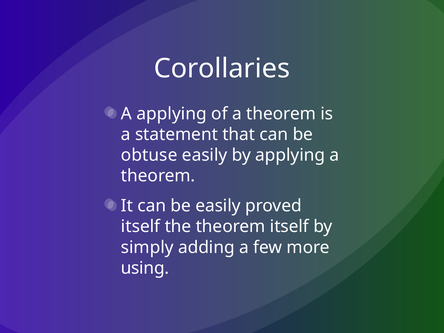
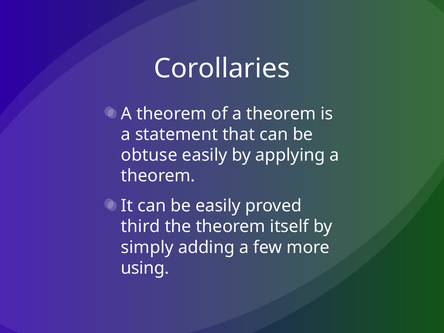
applying: applying -> theorem (172, 114)
itself: itself -> third (141, 227)
